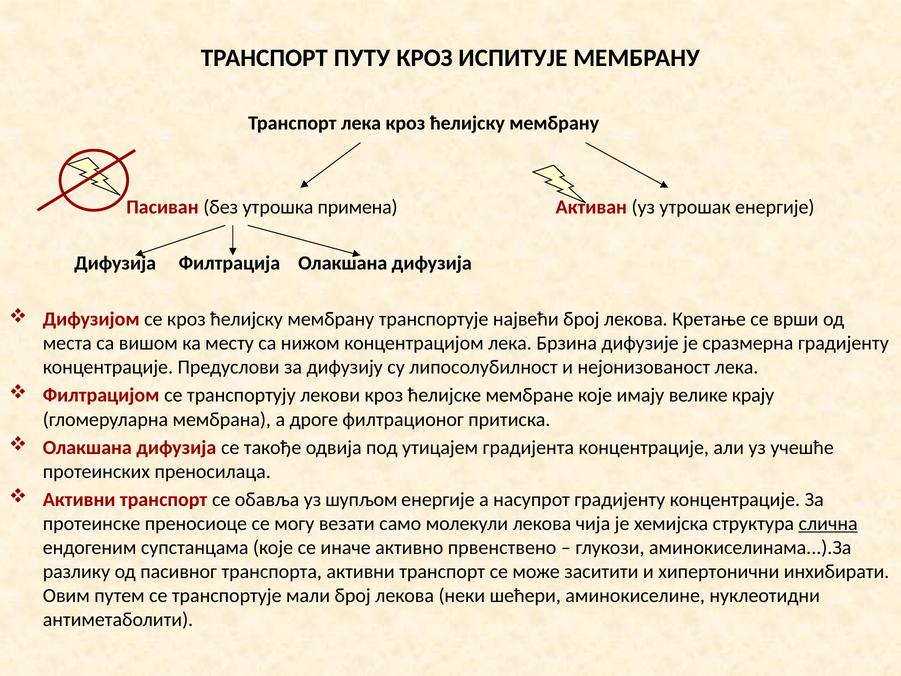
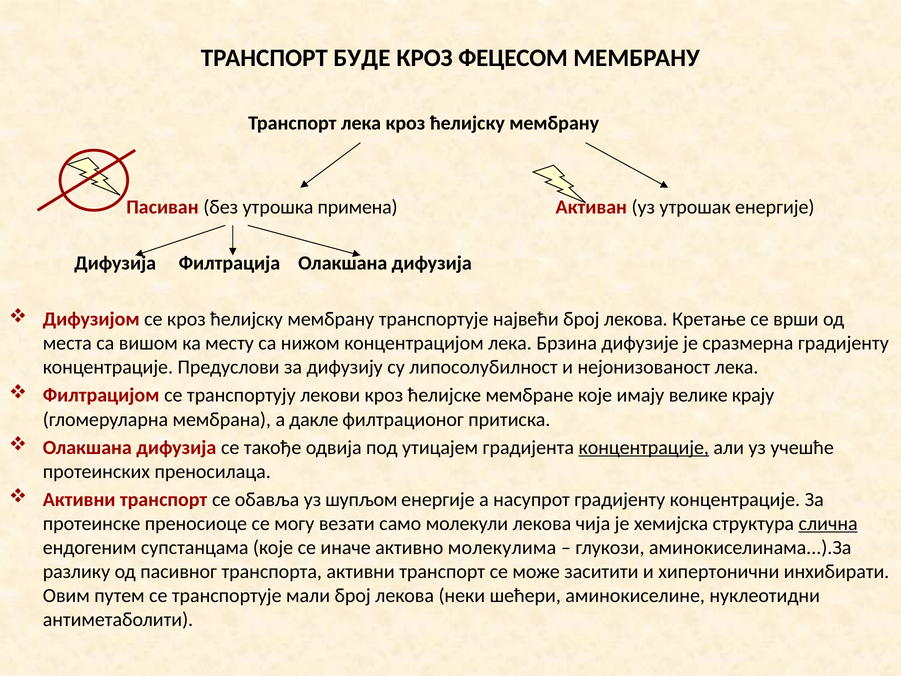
ПУТУ: ПУТУ -> БУДЕ (362, 58)
ИСПИТУЈЕ: ИСПИТУЈЕ -> ФЕЦЕСОМ (513, 58)
дроге: дроге -> дакле (314, 419)
концентрације underline: none -> present (644, 447)
првенствено: првенствено -> молекулима (502, 547)
